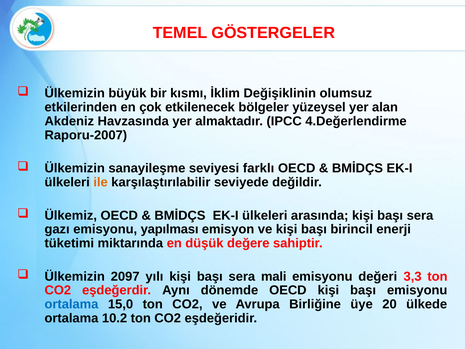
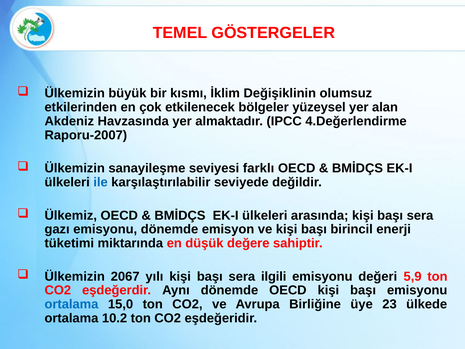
ile colour: orange -> blue (101, 182)
emisyonu yapılması: yapılması -> dönemde (170, 229)
2097: 2097 -> 2067 (125, 276)
mali: mali -> ilgili (274, 276)
3,3: 3,3 -> 5,9 (413, 276)
20: 20 -> 23 (390, 304)
